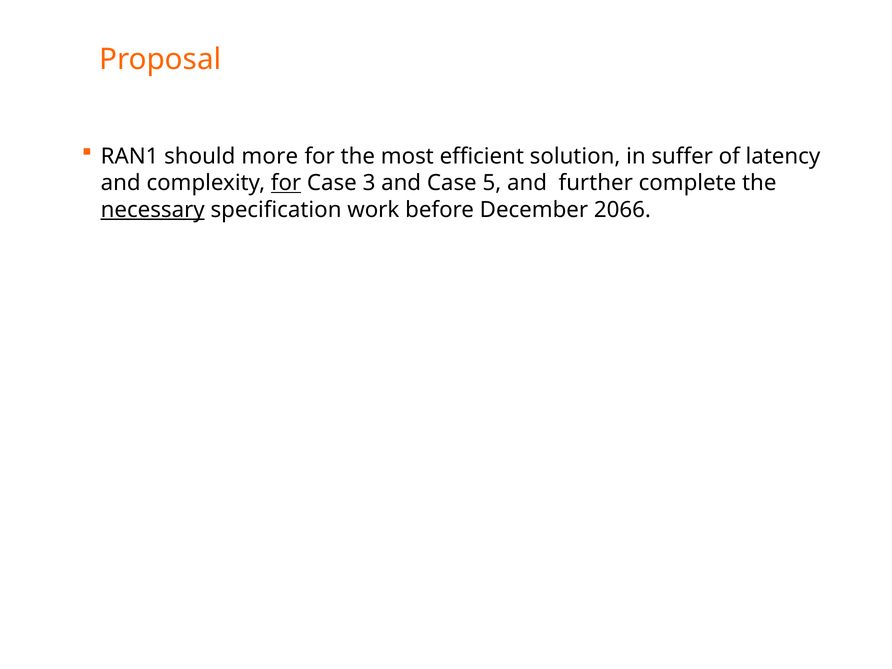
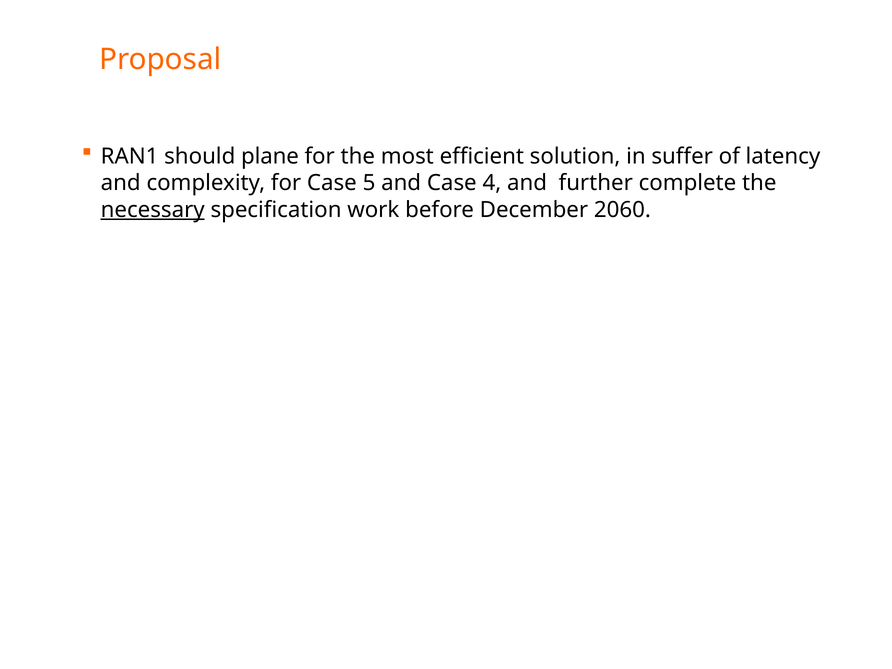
more: more -> plane (270, 156)
for underline: present -> none (286, 183)
3: 3 -> 5 (369, 183)
5: 5 -> 4 (492, 183)
2066: 2066 -> 2060 (622, 210)
